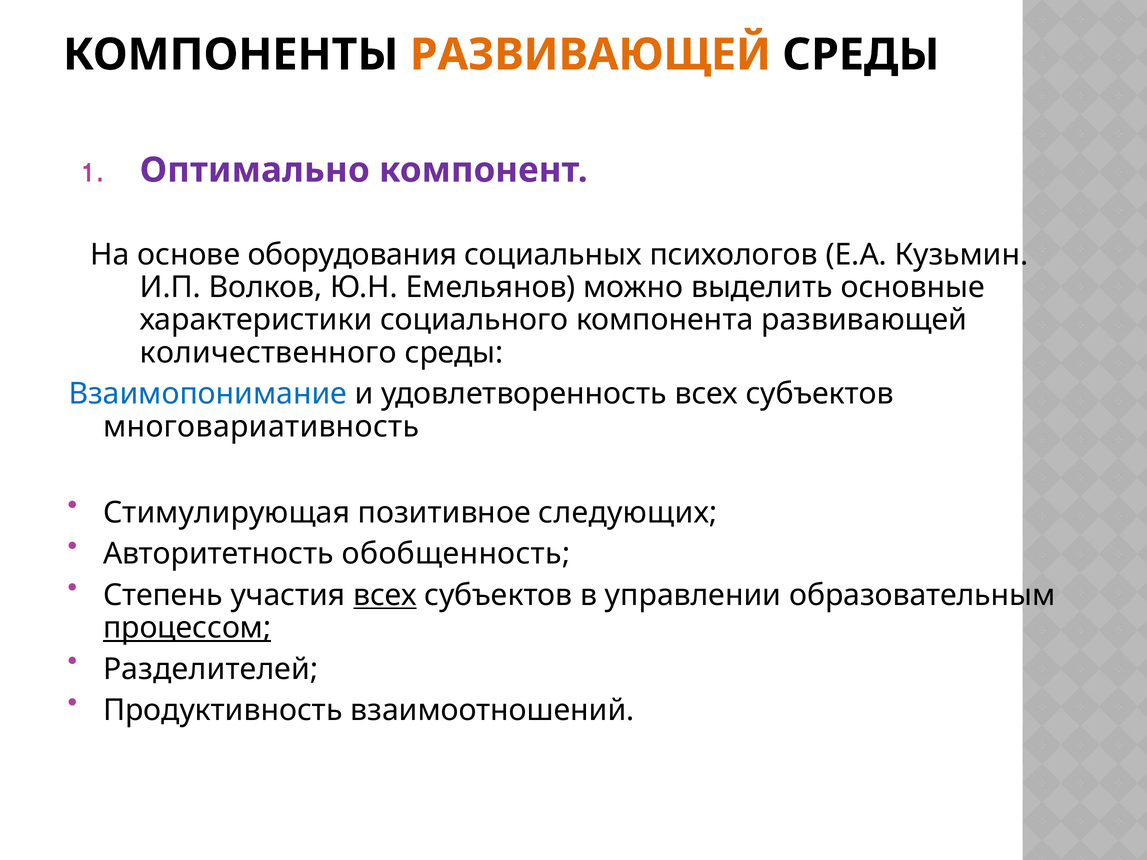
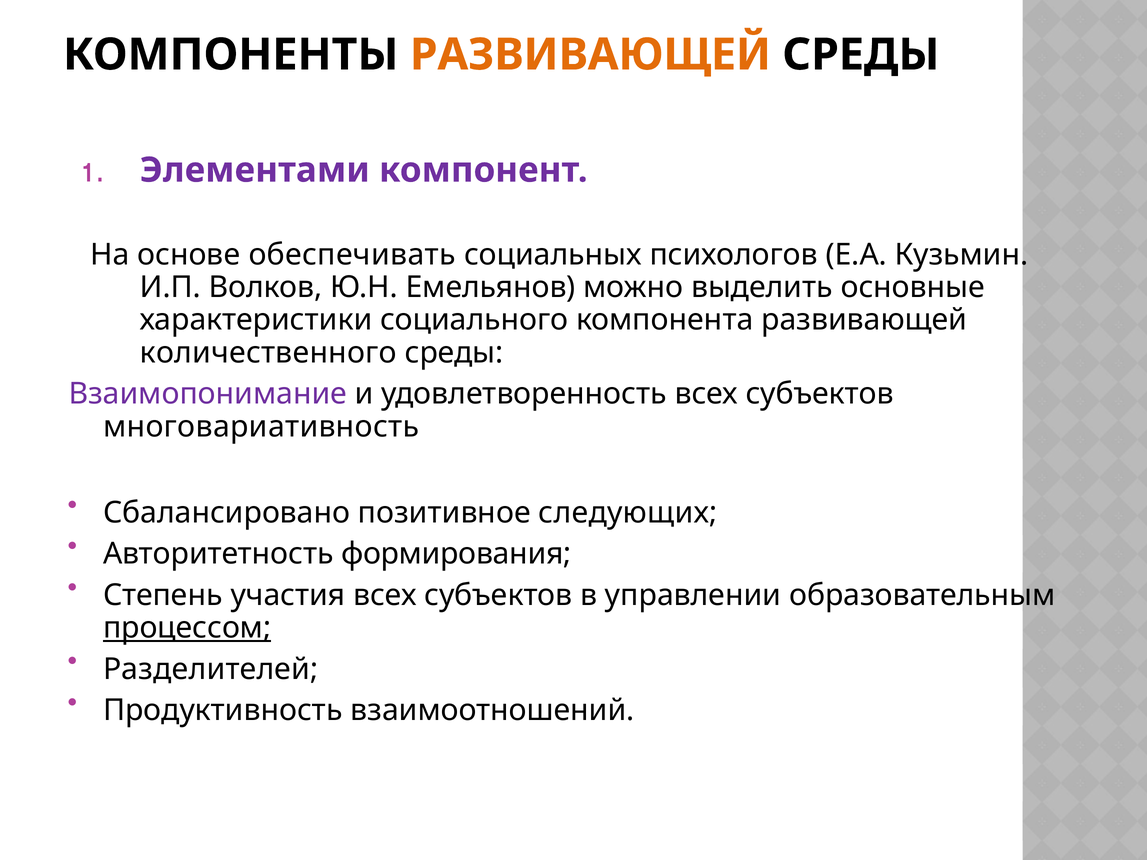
Оптимально: Оптимально -> Элементами (255, 170)
оборудования: оборудования -> обеспечивать (352, 255)
Взаимопонимание colour: blue -> purple (208, 394)
Стимулирующая: Стимулирующая -> Сбалансировано (227, 513)
обобщенность: обобщенность -> формирования (456, 554)
всех underline: present -> none (385, 595)
